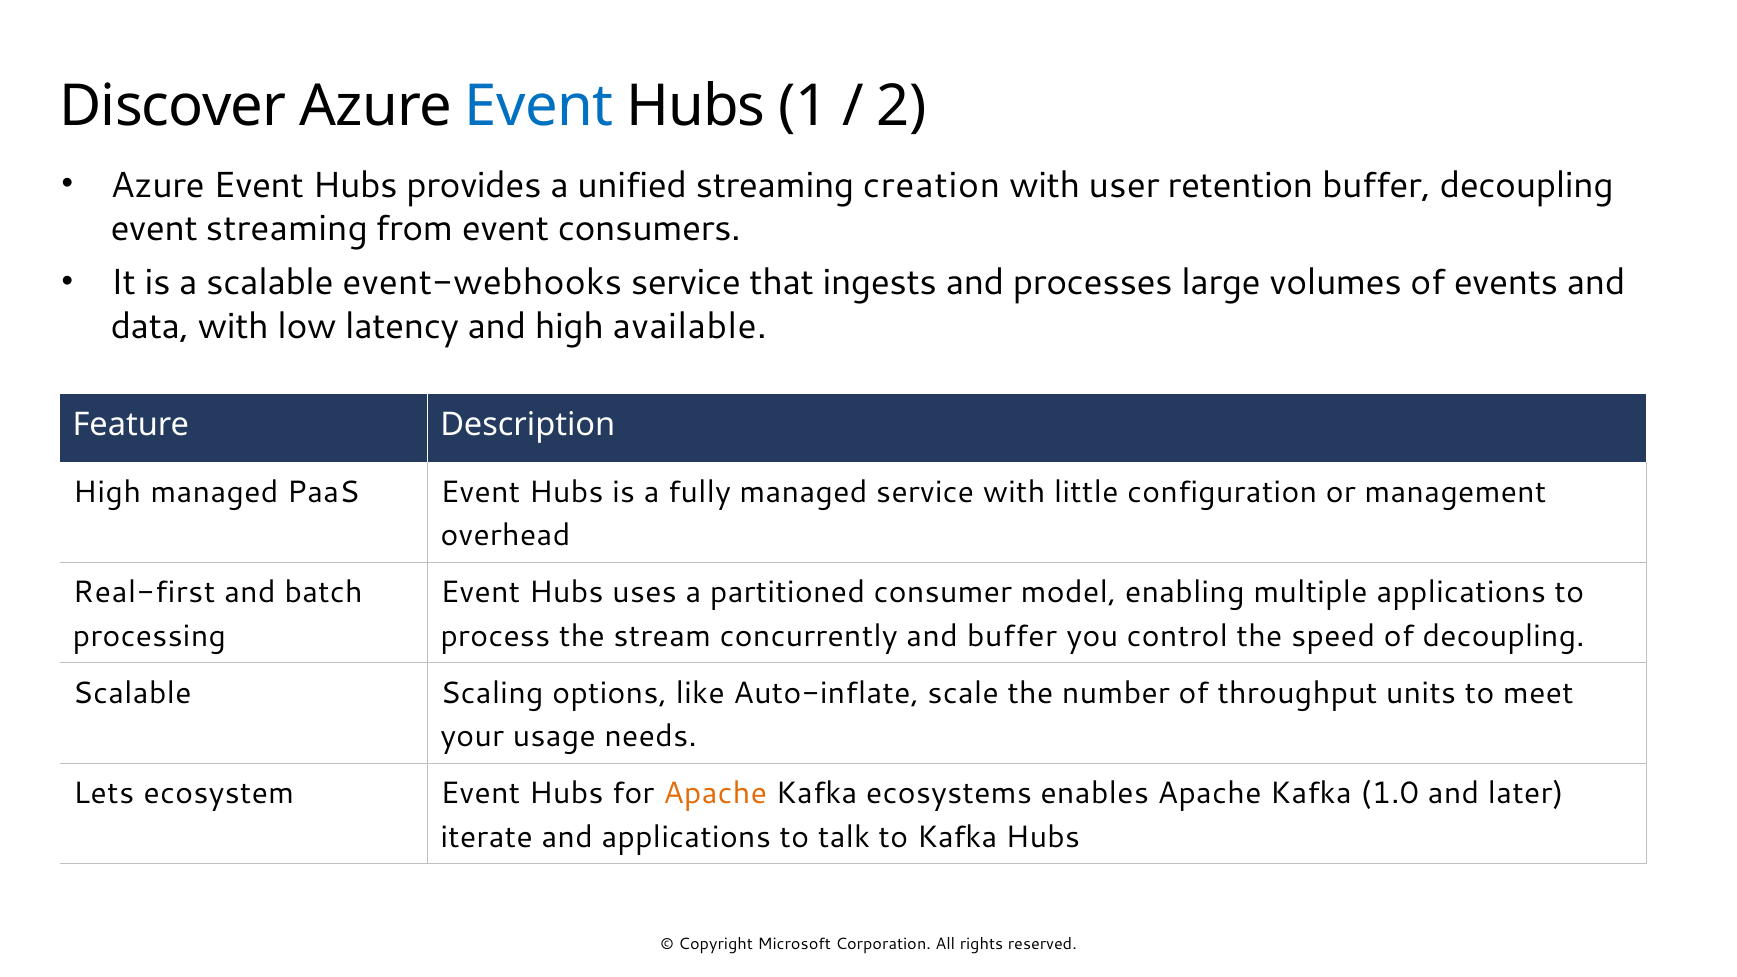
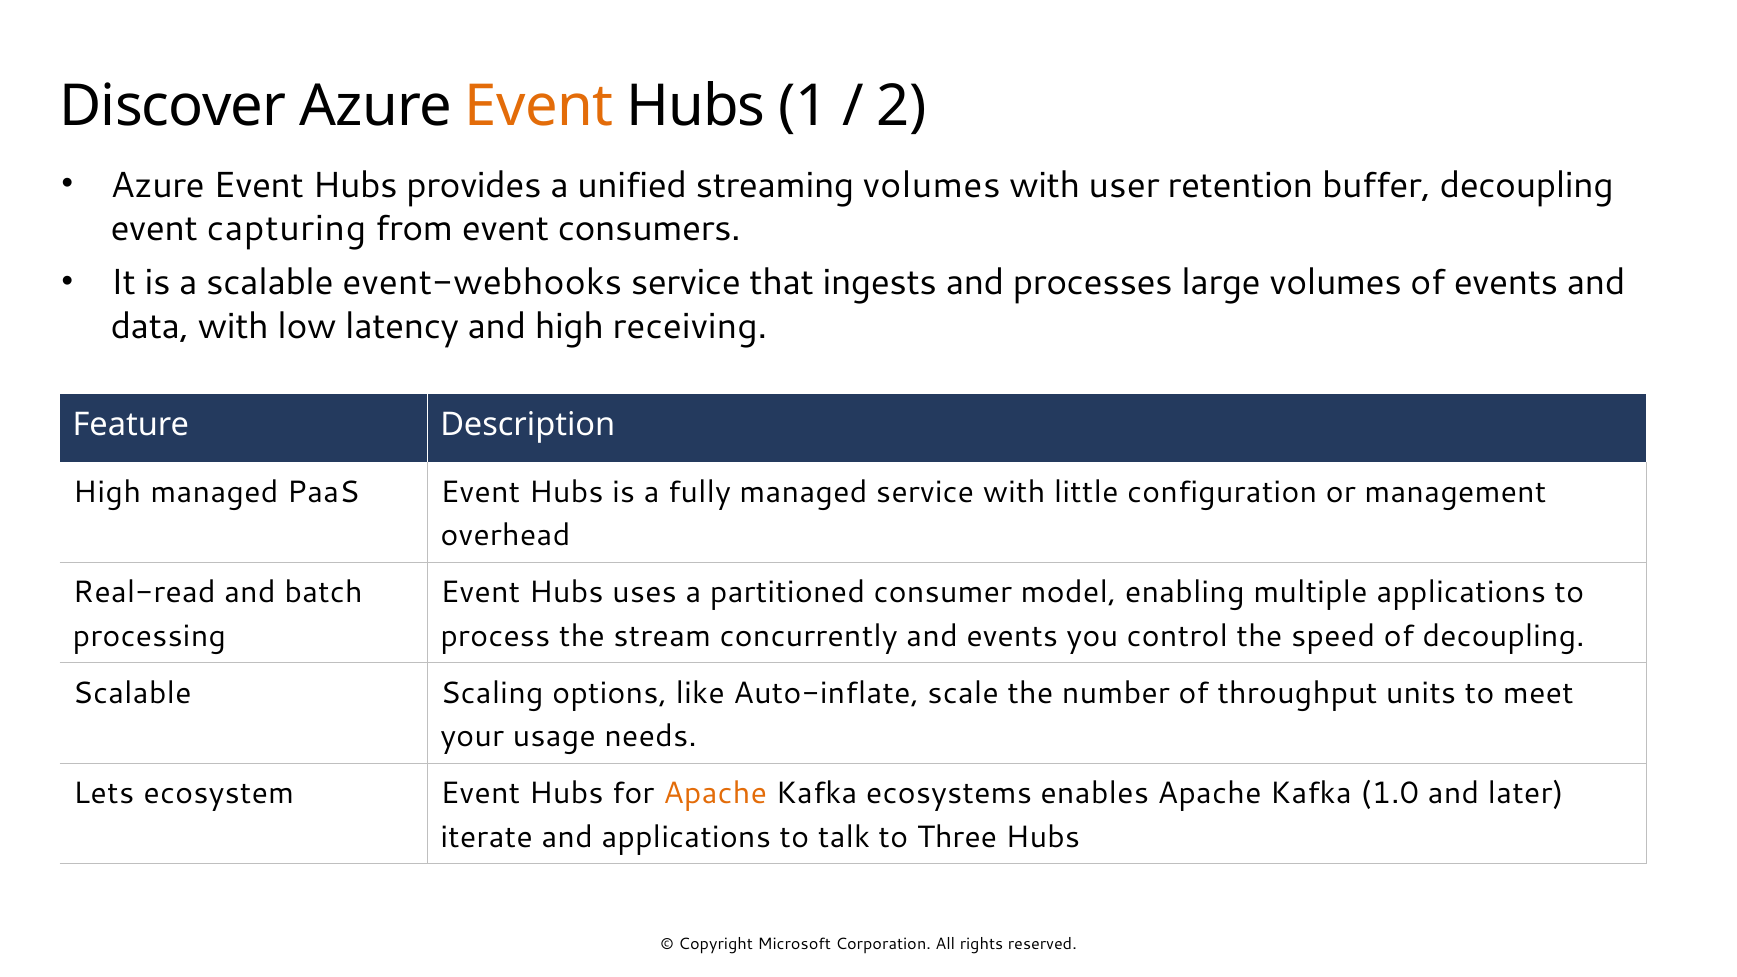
Event colour: blue -> orange (539, 107)
streaming creation: creation -> volumes (932, 185)
event streaming: streaming -> capturing (286, 229)
available: available -> receiving (690, 326)
Real-first: Real-first -> Real-read (144, 593)
and buffer: buffer -> events (1012, 636)
to Kafka: Kafka -> Three (957, 837)
